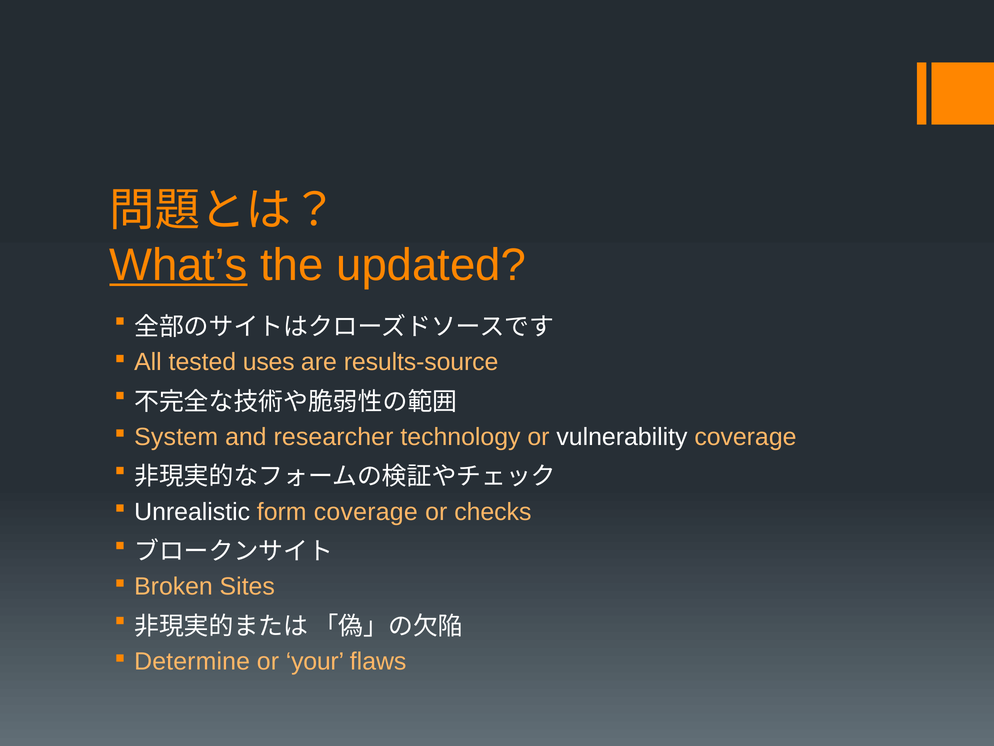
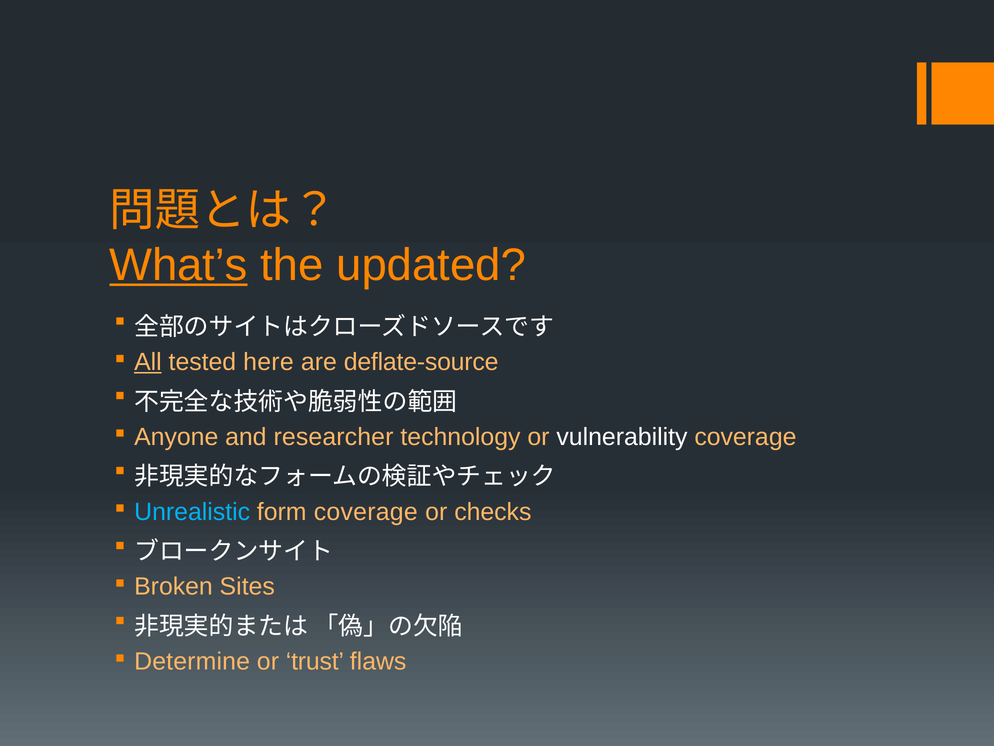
All underline: none -> present (148, 362)
uses: uses -> here (268, 362)
results-source: results-source -> deflate-source (421, 362)
System: System -> Anyone (176, 437)
Unrealistic colour: white -> light blue (192, 512)
your: your -> trust (315, 661)
